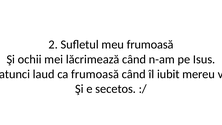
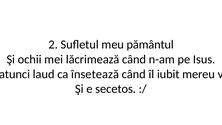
meu frumoasă: frumoasă -> pământul (150, 44)
ca frumoasă: frumoasă -> însetează (95, 74)
